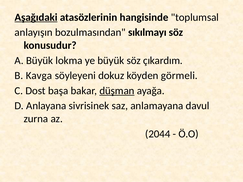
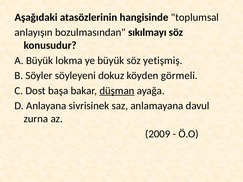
Aşağıdaki underline: present -> none (36, 17)
çıkardım: çıkardım -> yetişmiş (163, 61)
Kavga: Kavga -> Söyler (39, 76)
2044: 2044 -> 2009 (158, 134)
